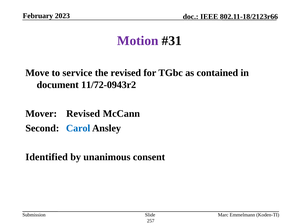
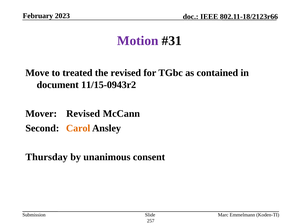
service: service -> treated (77, 73)
11/72-0943r2: 11/72-0943r2 -> 11/15-0943r2 (109, 85)
Carol colour: blue -> orange (78, 128)
Identified: Identified -> Thursday (47, 157)
